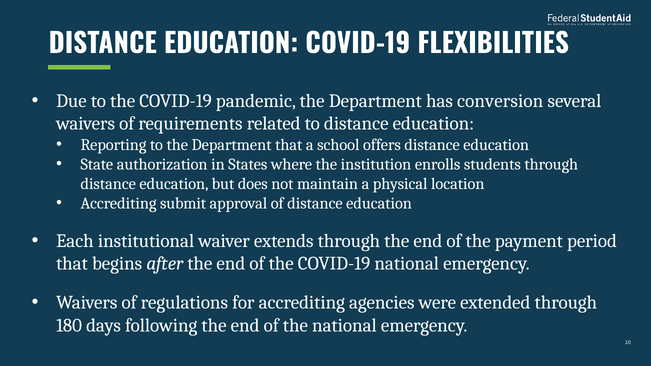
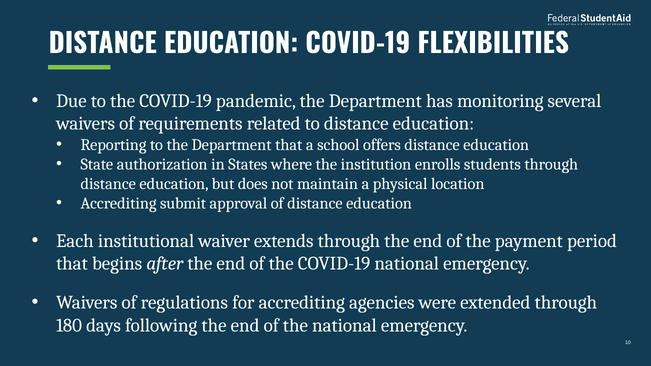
conversion: conversion -> monitoring (500, 101)
